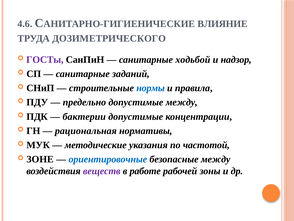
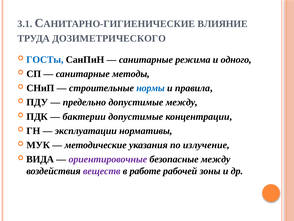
4.6: 4.6 -> 3.1 (25, 24)
ГОСТы colour: purple -> blue (45, 59)
ходьбой: ходьбой -> режима (193, 59)
надзор: надзор -> одного (236, 59)
заданий: заданий -> методы (131, 74)
рациональная: рациональная -> эксплуатации (86, 131)
частотой: частотой -> излучение (206, 145)
ЗОНЕ: ЗОНЕ -> ВИДА (40, 159)
ориентировочные colour: blue -> purple (108, 159)
